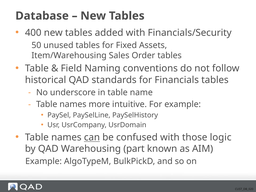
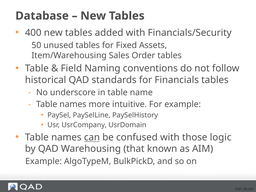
part: part -> that (134, 149)
